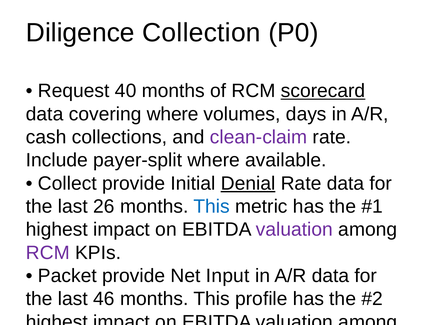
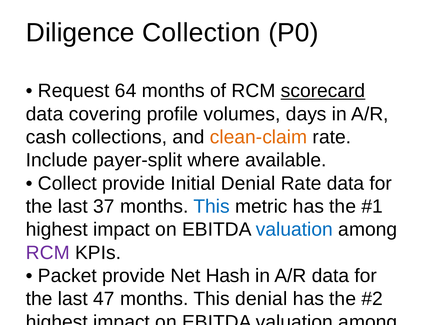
40: 40 -> 64 (126, 91)
covering where: where -> profile (173, 114)
clean-claim colour: purple -> orange (259, 137)
Denial underline: present -> none (248, 183)
26: 26 -> 37 (104, 206)
valuation colour: purple -> blue (294, 229)
Input: Input -> Hash (228, 276)
46: 46 -> 47 (104, 299)
This profile: profile -> denial (261, 299)
